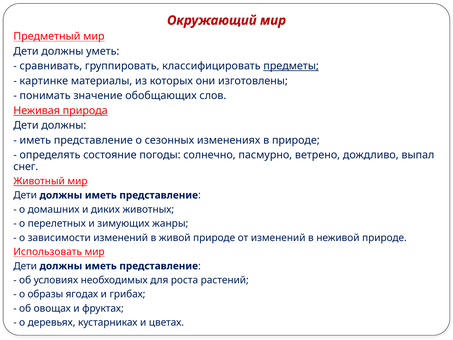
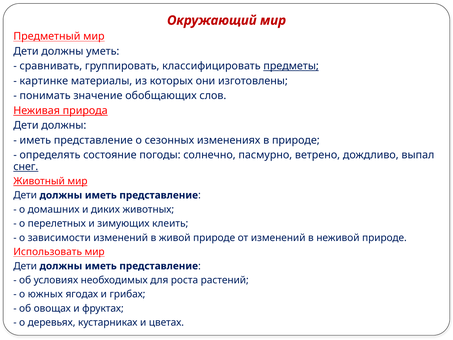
снег underline: none -> present (26, 167)
жанры: жанры -> клеить (170, 223)
образы: образы -> южных (45, 294)
